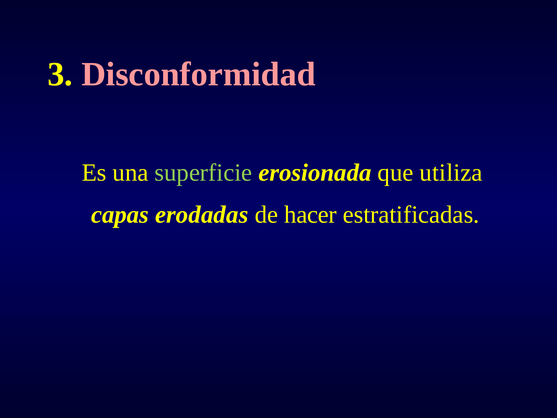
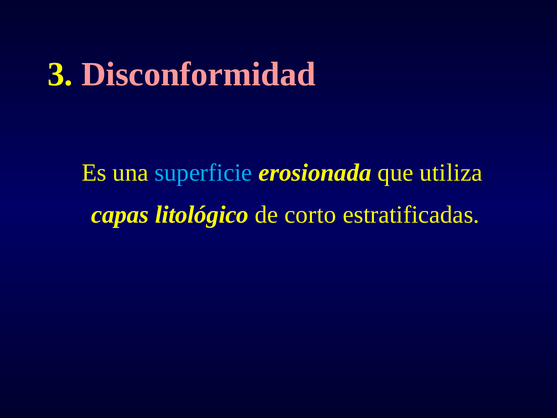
superficie colour: light green -> light blue (203, 172)
erodadas: erodadas -> litológico (202, 215)
hacer: hacer -> corto (310, 215)
